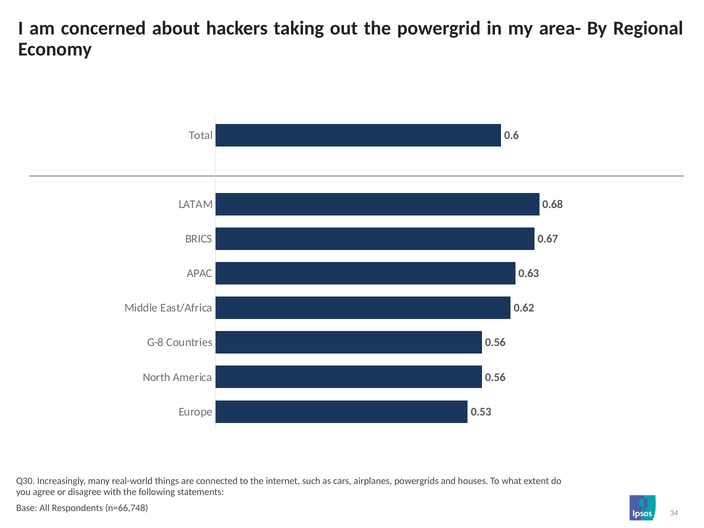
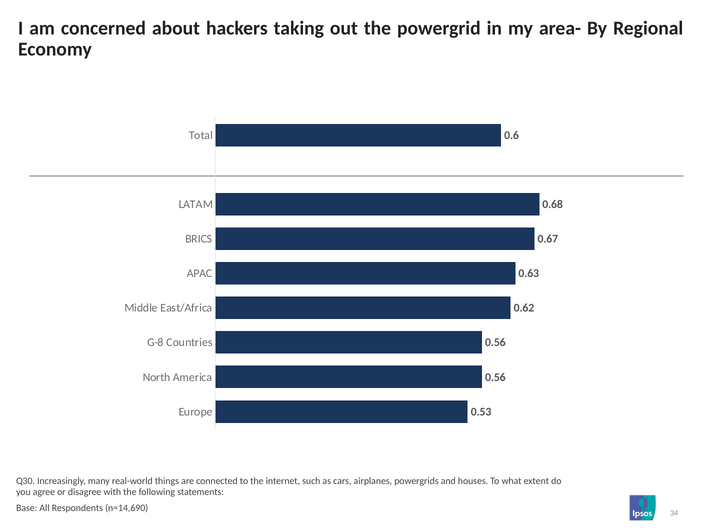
n=66,748: n=66,748 -> n=14,690 (127, 508)
